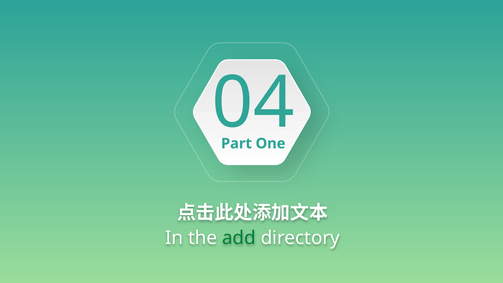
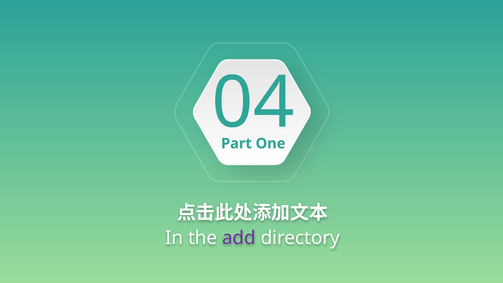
add colour: green -> purple (239, 238)
